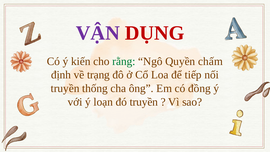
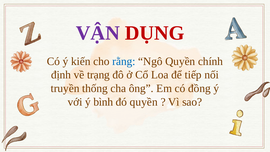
rằng colour: green -> blue (124, 61)
chấm: chấm -> chính (210, 61)
loạn: loạn -> bình (103, 102)
đó truyền: truyền -> quyền (144, 102)
